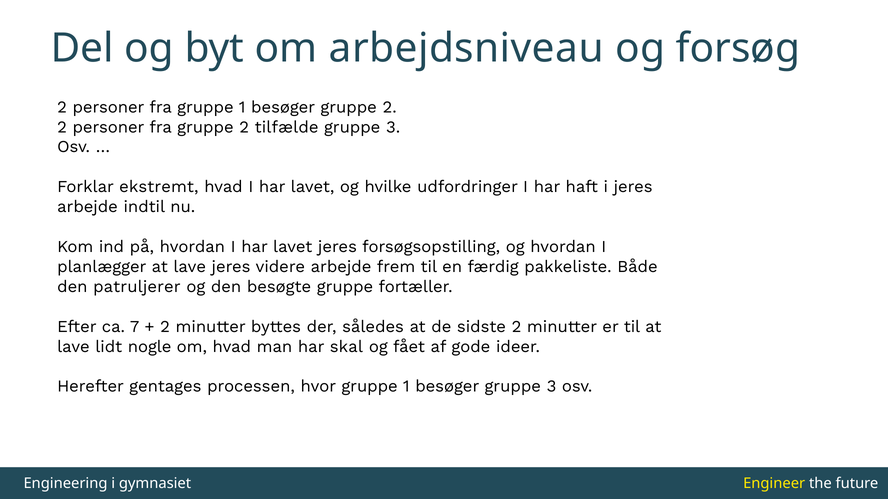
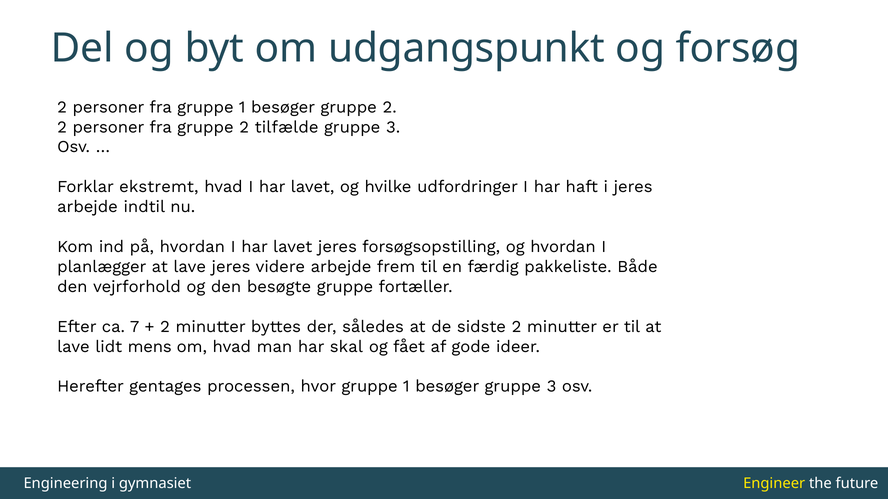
arbejdsniveau: arbejdsniveau -> udgangspunkt (467, 48)
patruljerer: patruljerer -> vejrforhold (137, 287)
nogle: nogle -> mens (150, 347)
